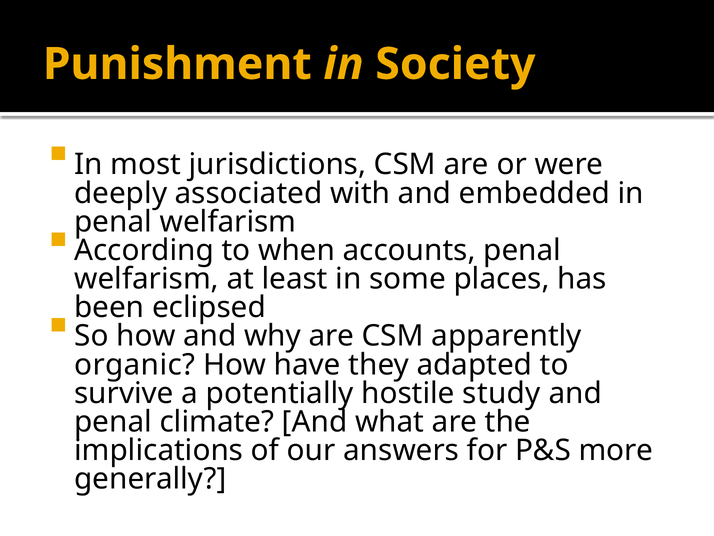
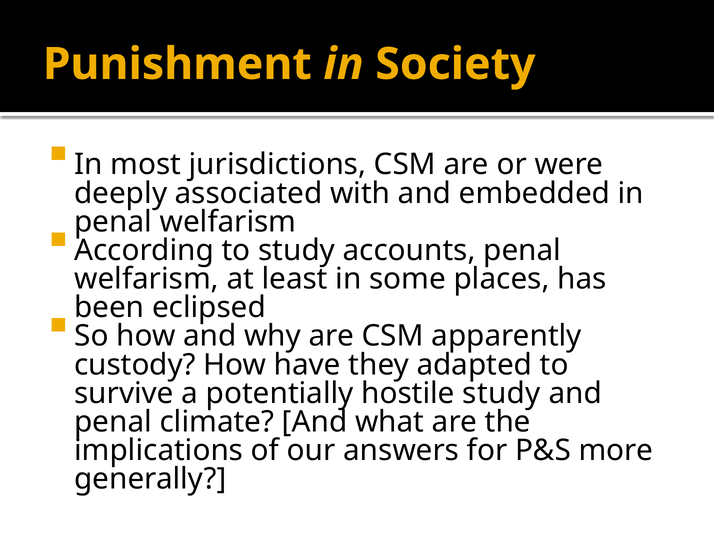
to when: when -> study (297, 250)
organic: organic -> custody (135, 364)
